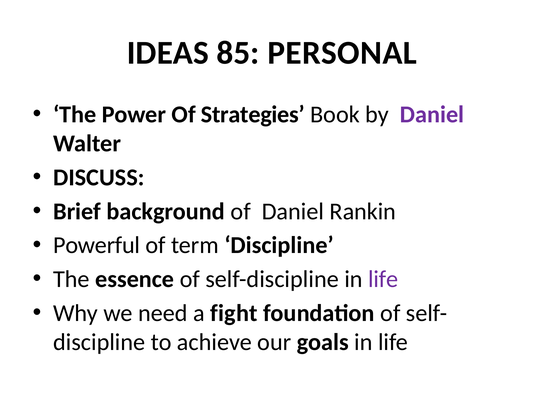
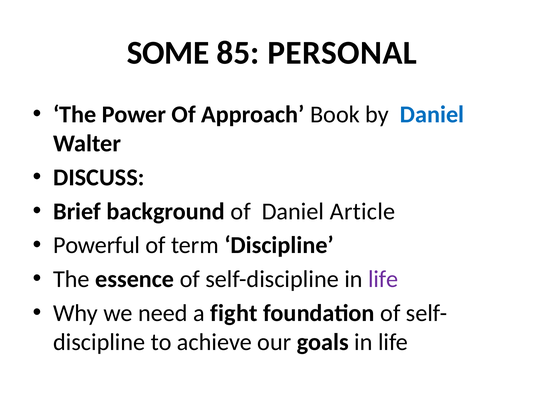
IDEAS: IDEAS -> SOME (168, 53)
Strategies: Strategies -> Approach (253, 114)
Daniel colour: purple -> blue (432, 114)
Rankin: Rankin -> Article (363, 211)
